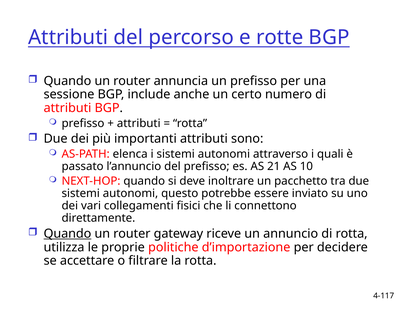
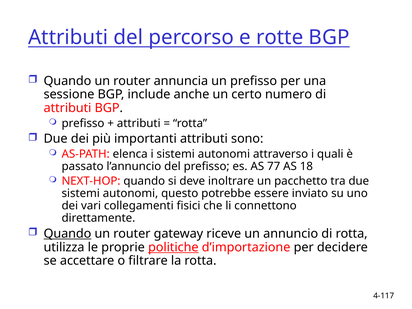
21: 21 -> 77 (274, 166)
10: 10 -> 18 (306, 166)
politiche underline: none -> present (173, 247)
